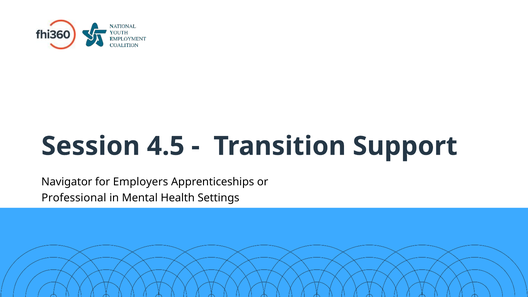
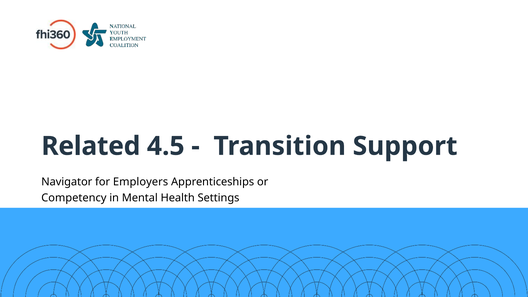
Session: Session -> Related (91, 146)
Professional: Professional -> Competency (74, 198)
